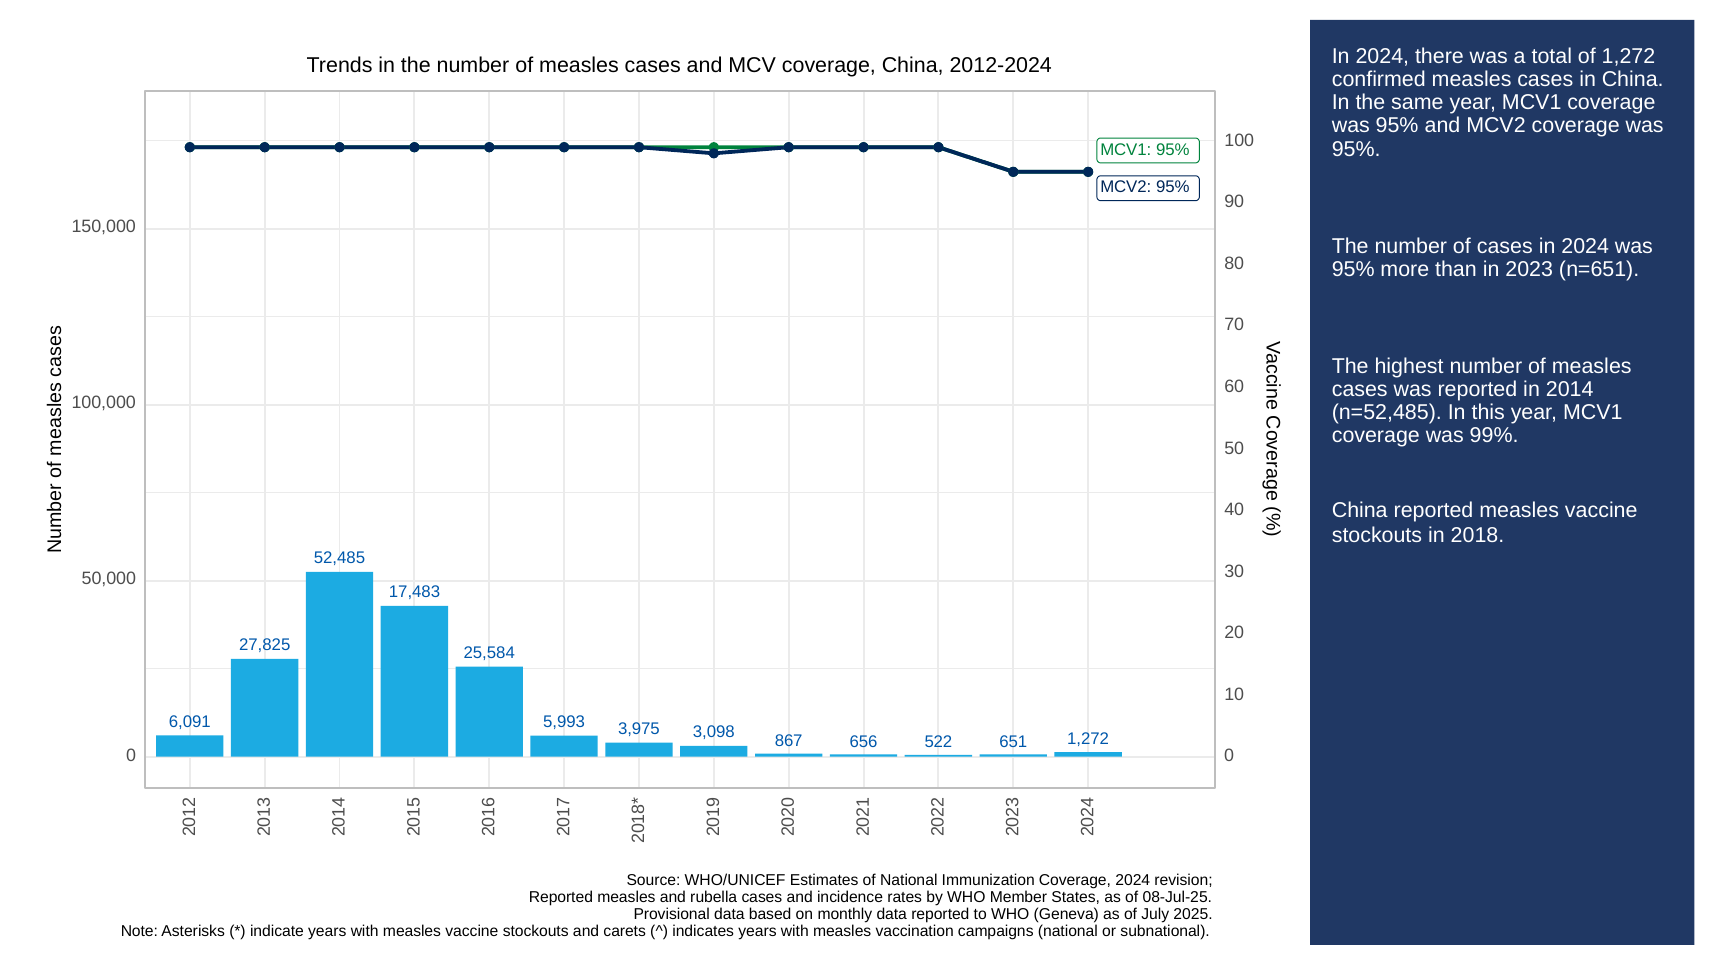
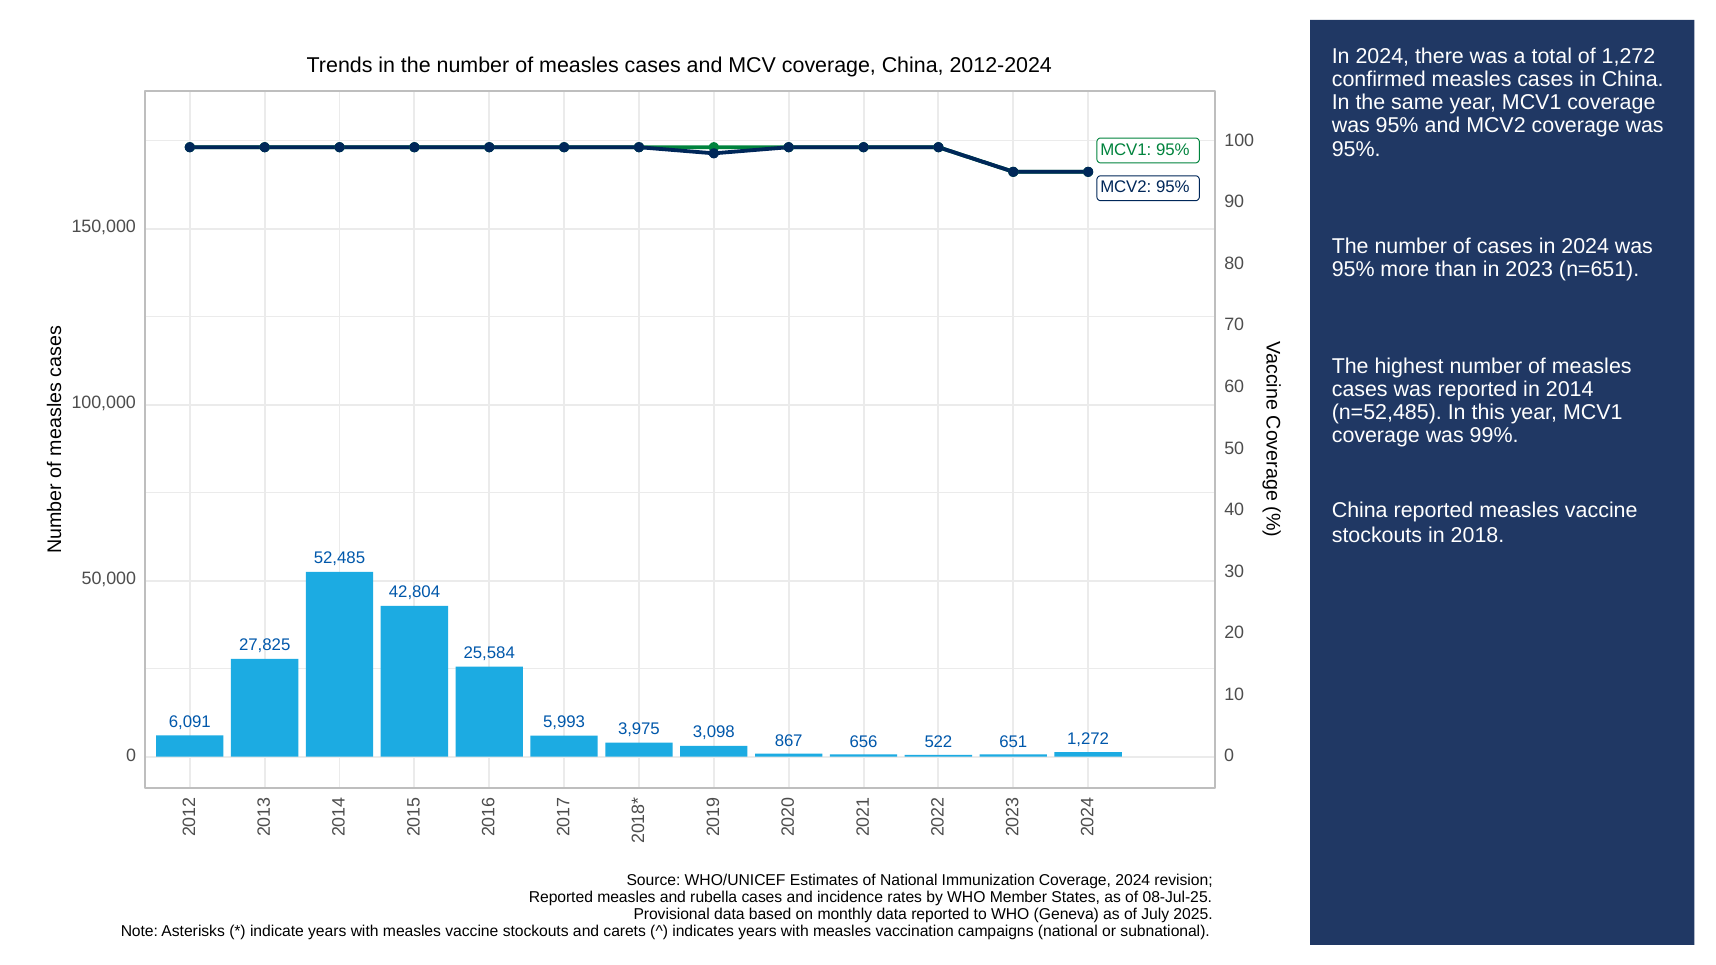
17,483: 17,483 -> 42,804 (415, 592)
